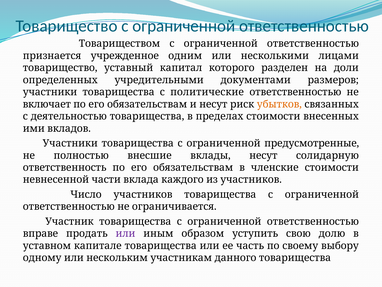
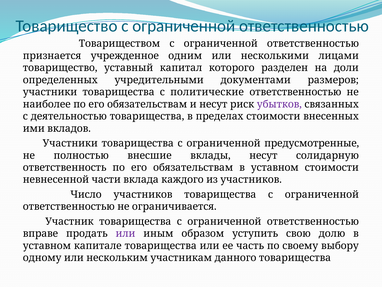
включает: включает -> наиболее (47, 104)
убытков colour: orange -> purple (279, 104)
обязательствам в членские: членские -> уставном (275, 167)
